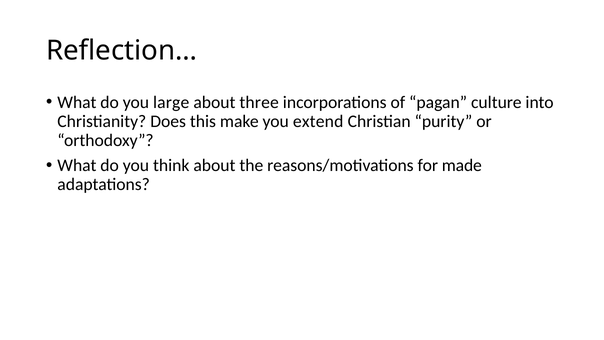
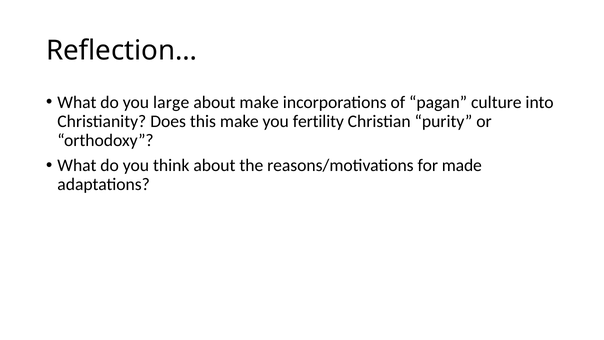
about three: three -> make (259, 102)
extend: extend -> fertility (318, 121)
